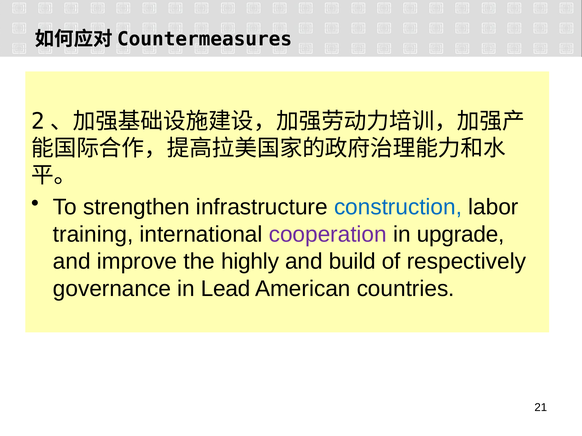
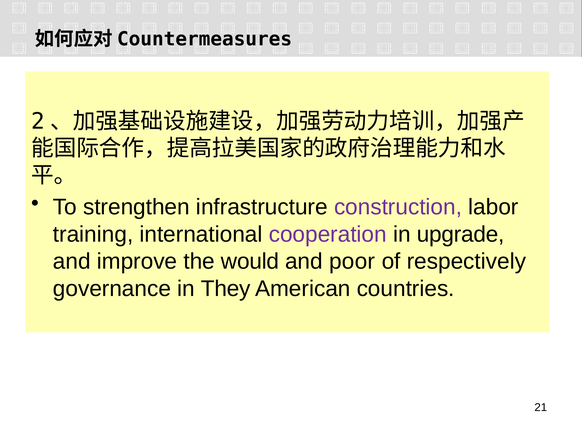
construction colour: blue -> purple (398, 207)
highly: highly -> would (250, 262)
build: build -> poor (352, 262)
Lead: Lead -> They (226, 289)
